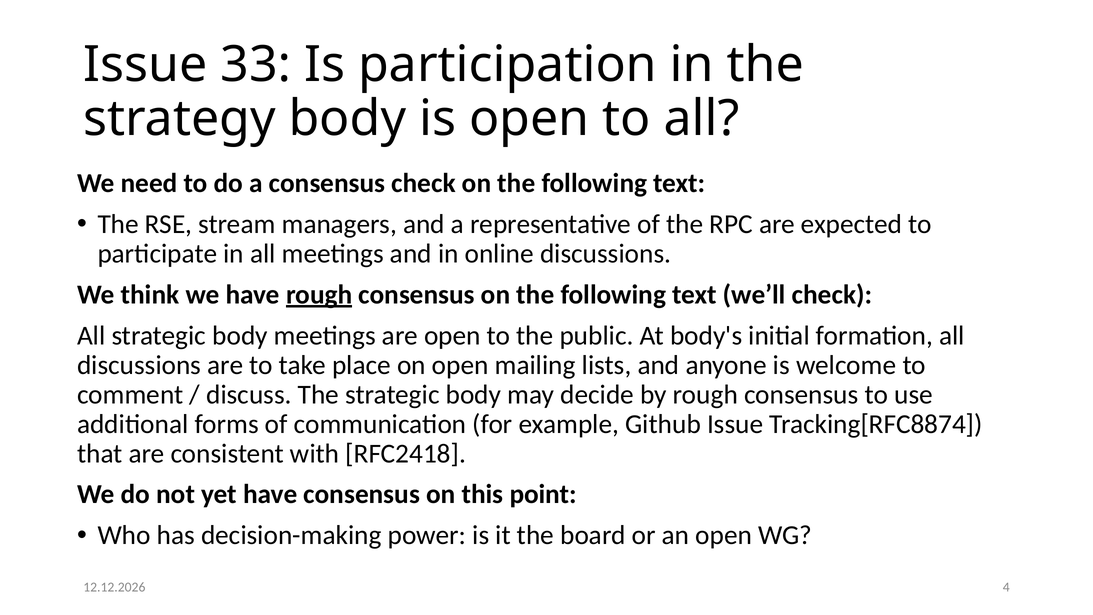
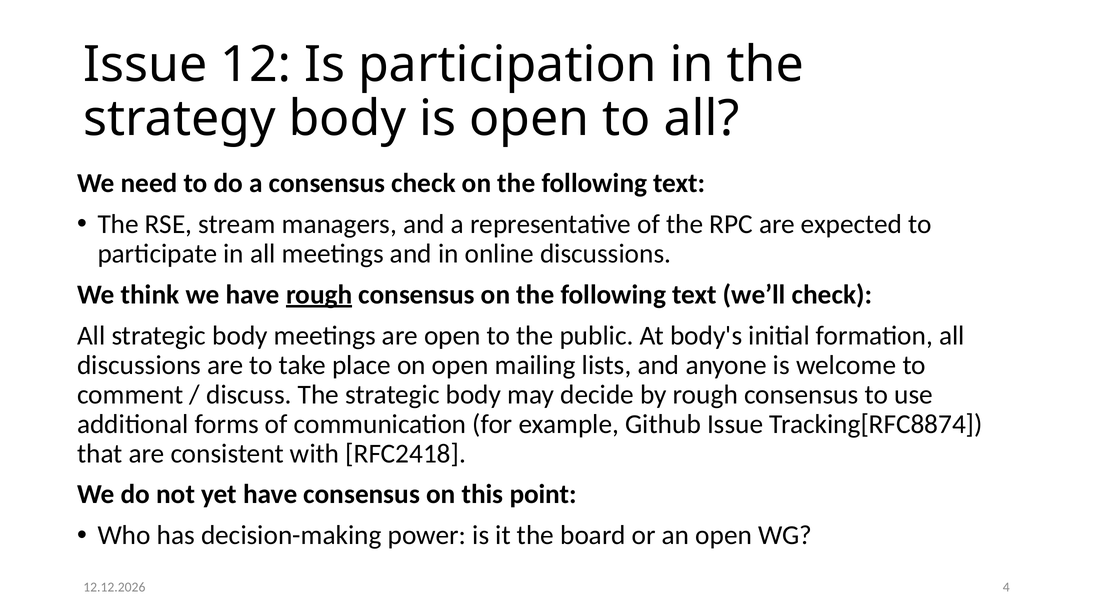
33: 33 -> 12 (256, 65)
